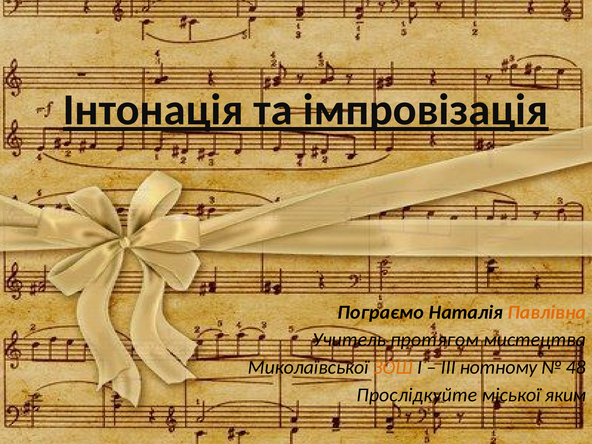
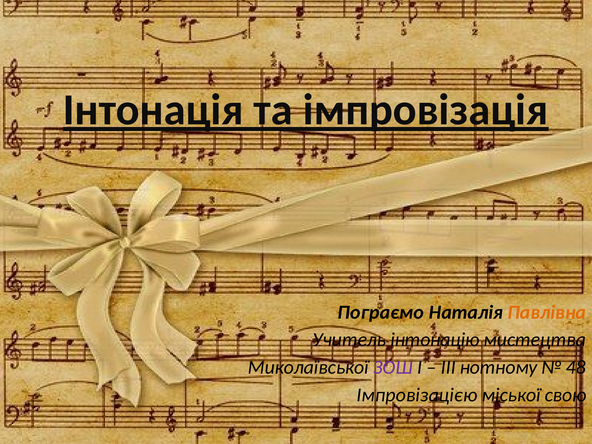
протягом: протягом -> інтонацію (435, 340)
ЗОШ colour: orange -> purple (393, 367)
Прослідкуйте: Прослідкуйте -> Імпровізацією (417, 395)
яким: яким -> свою (566, 395)
